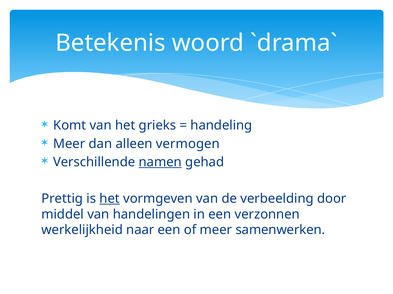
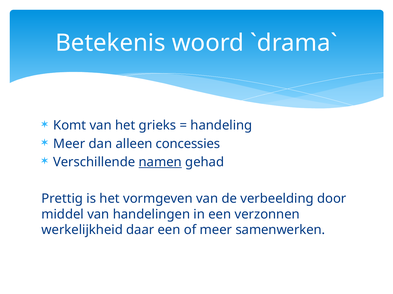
vermogen: vermogen -> concessies (188, 144)
het underline: present -> none (110, 199)
naar: naar -> daar (140, 231)
